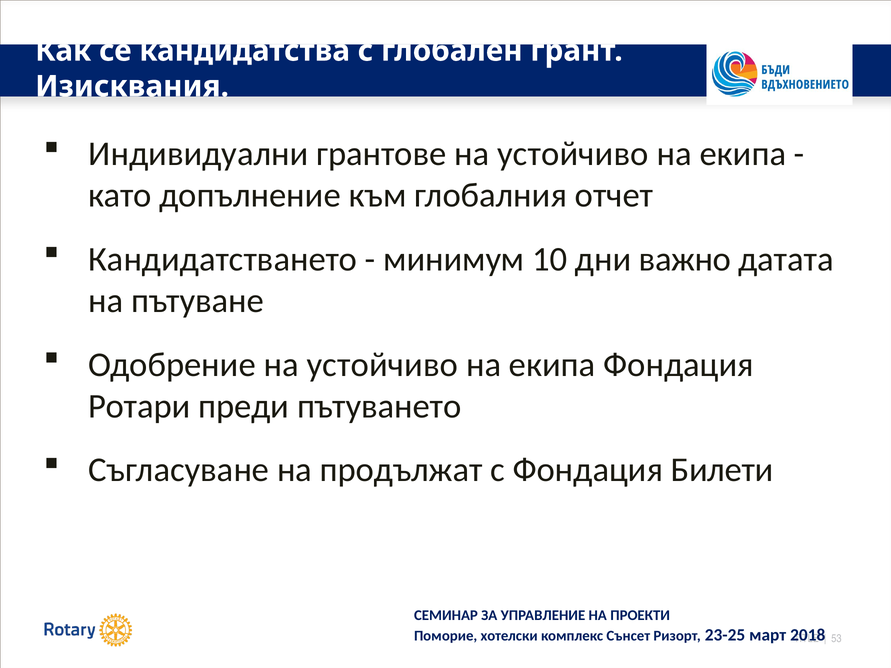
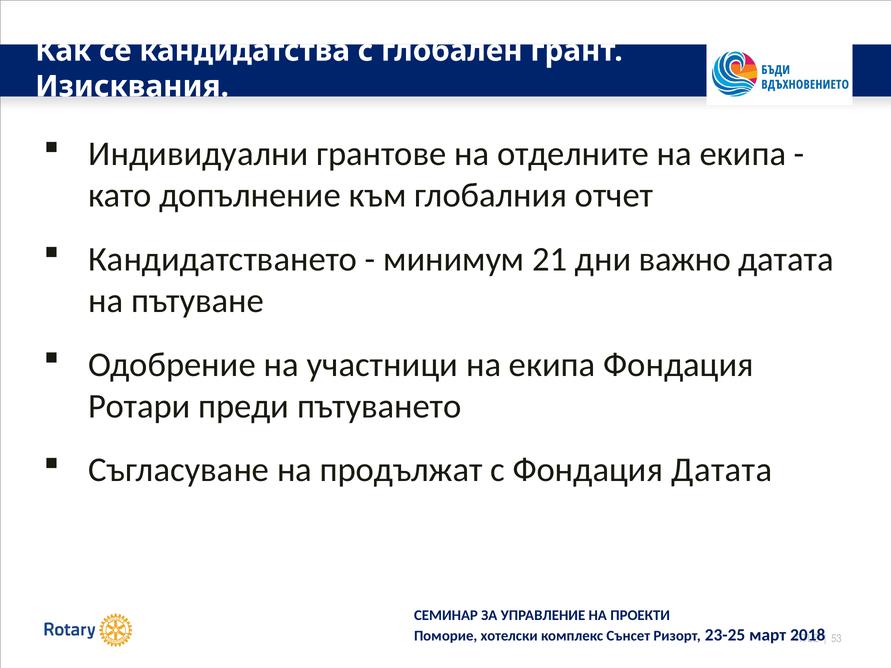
грантове на устойчиво: устойчиво -> отделните (573, 154)
10: 10 -> 21 (550, 259)
Одобрение на устойчиво: устойчиво -> участници (382, 365)
Фондация Билети: Билети -> Датата (722, 470)
